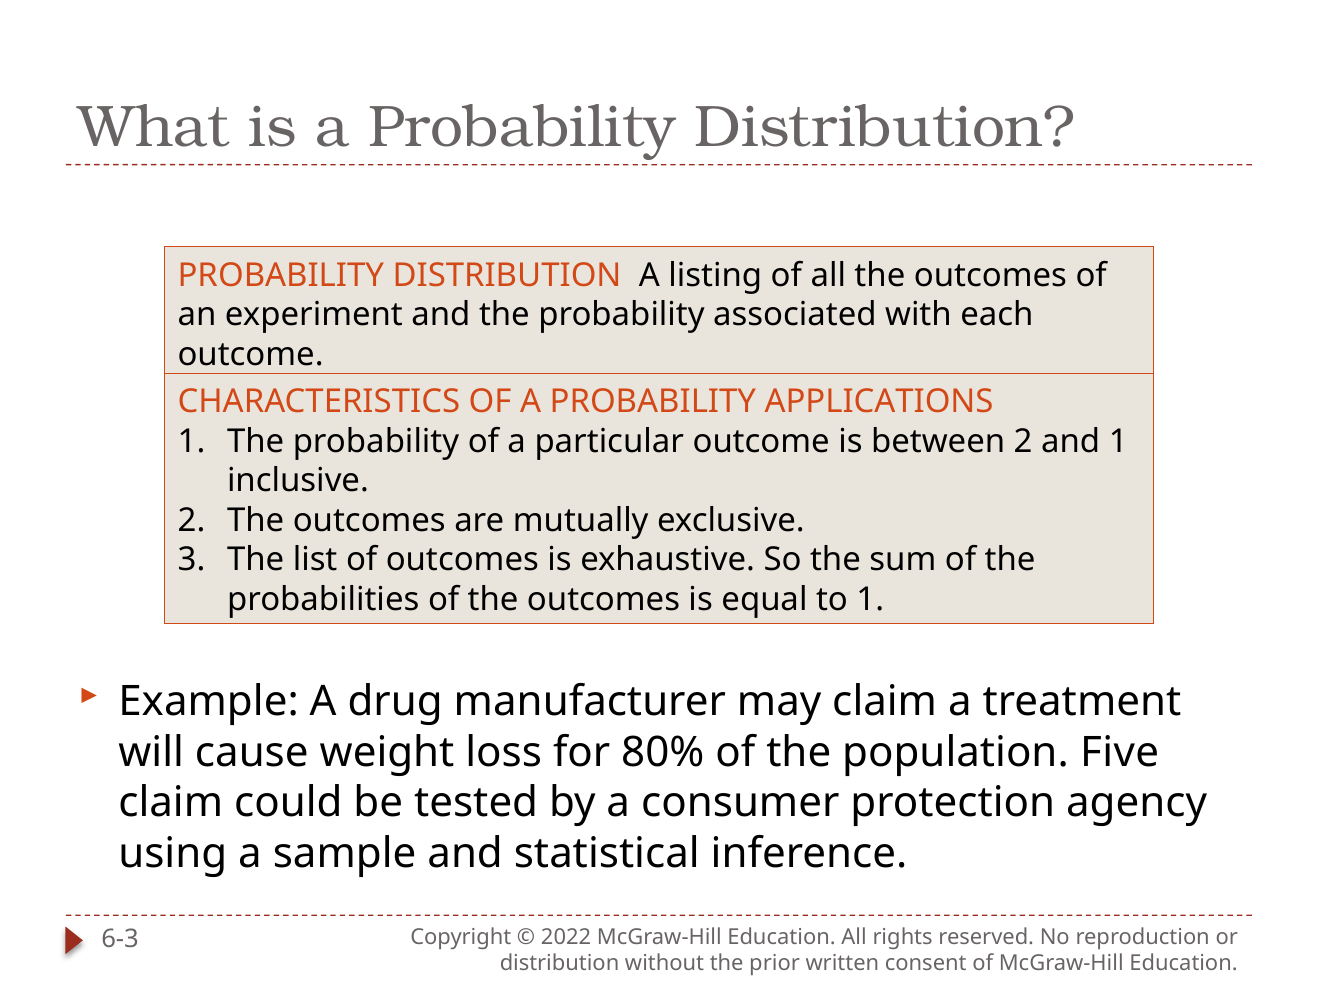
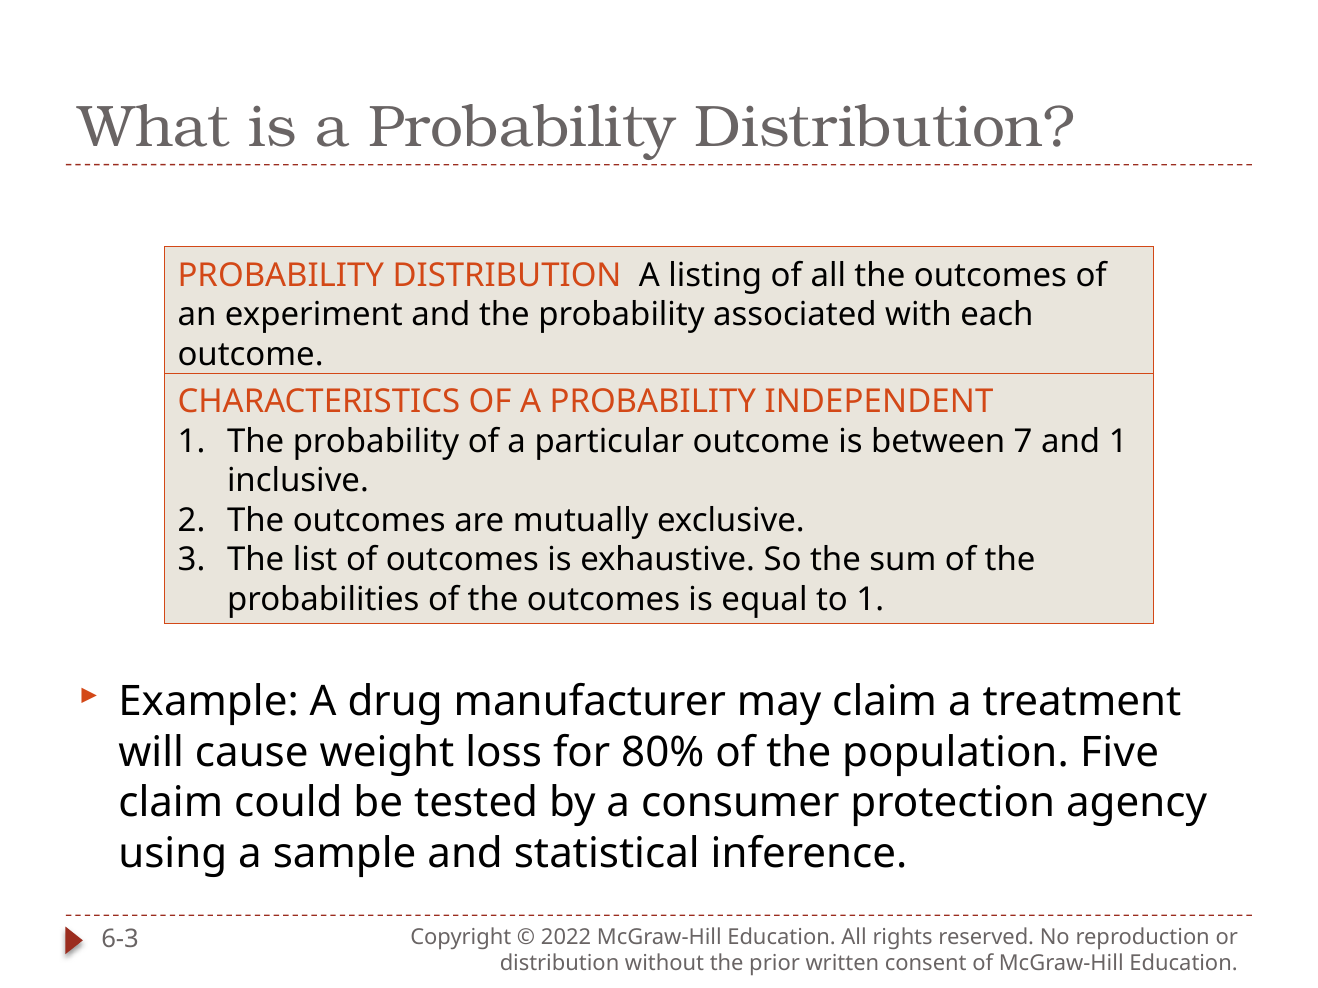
APPLICATIONS: APPLICATIONS -> INDEPENDENT (879, 402)
between 2: 2 -> 7 (1023, 442)
